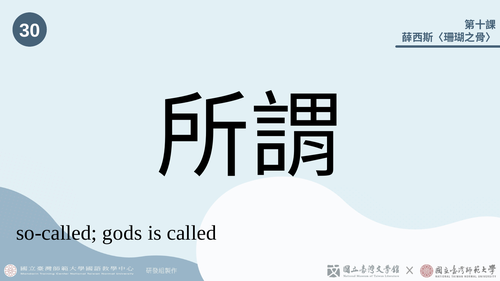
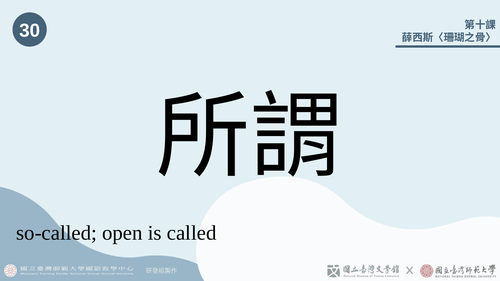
gods: gods -> open (122, 233)
